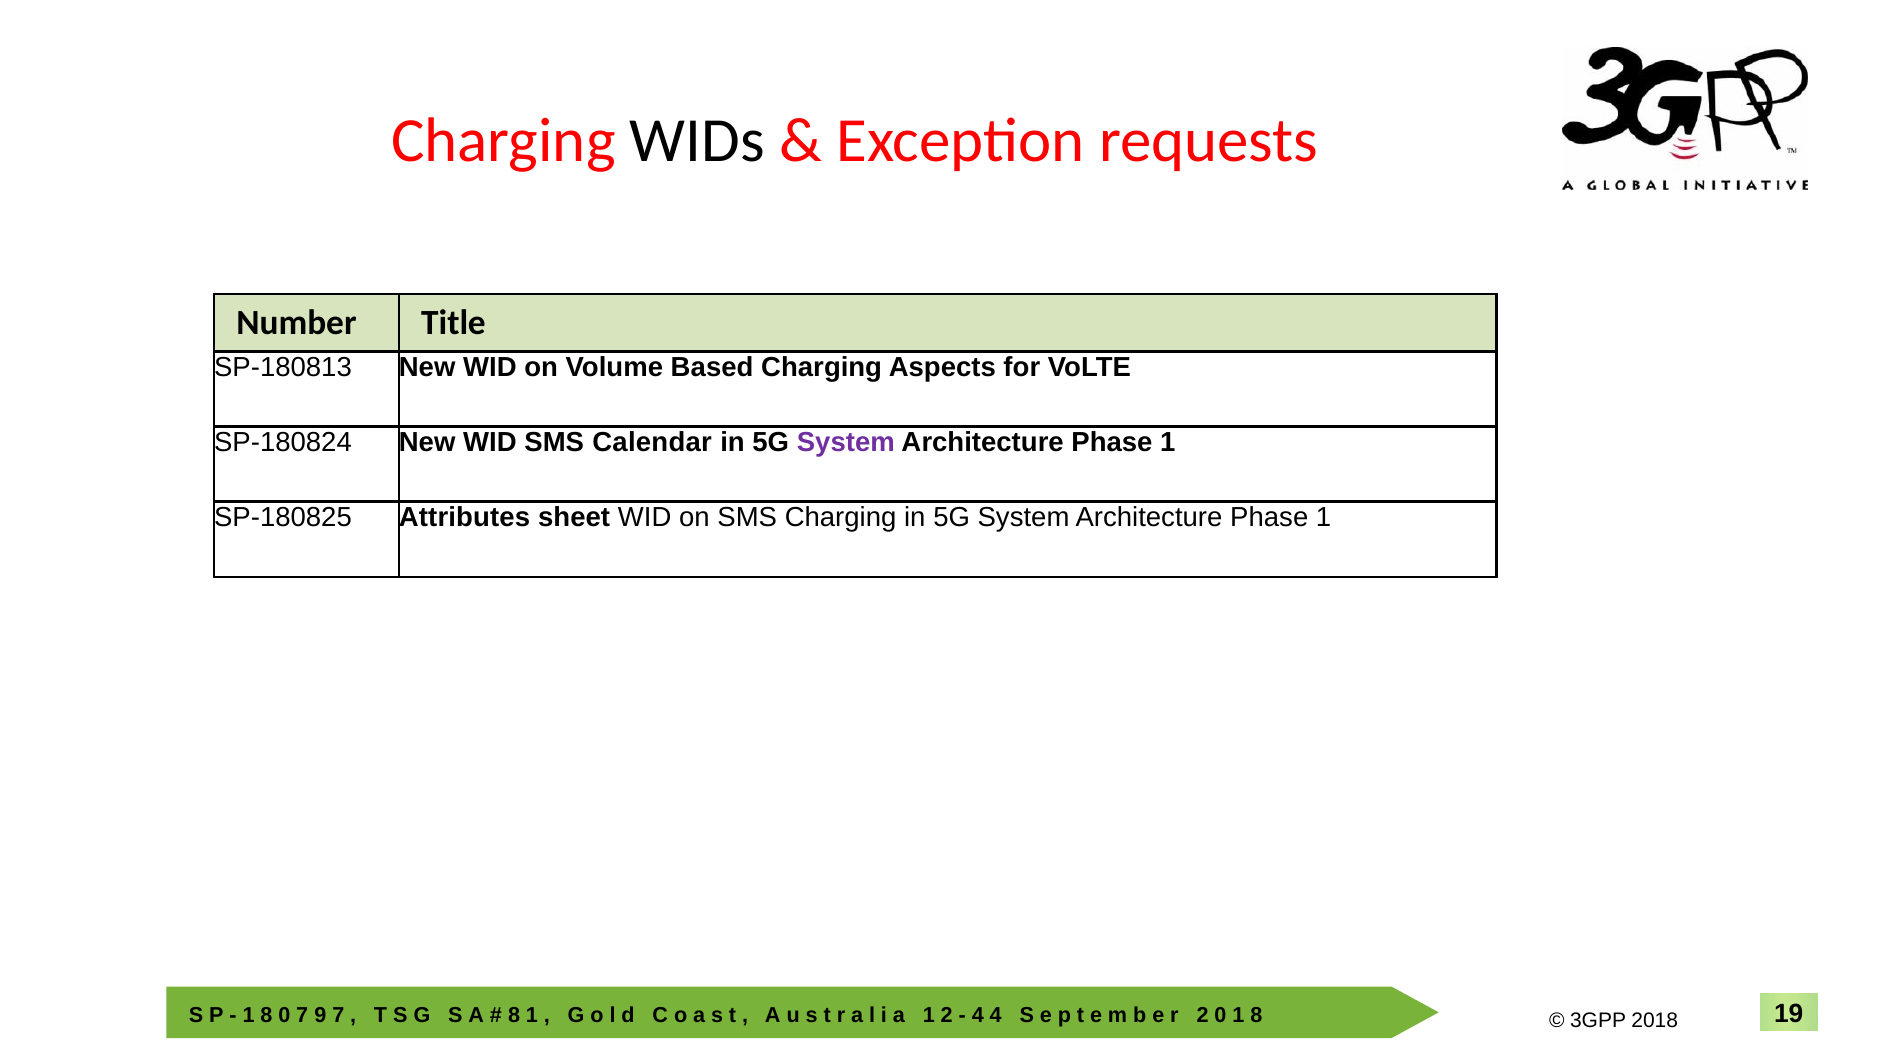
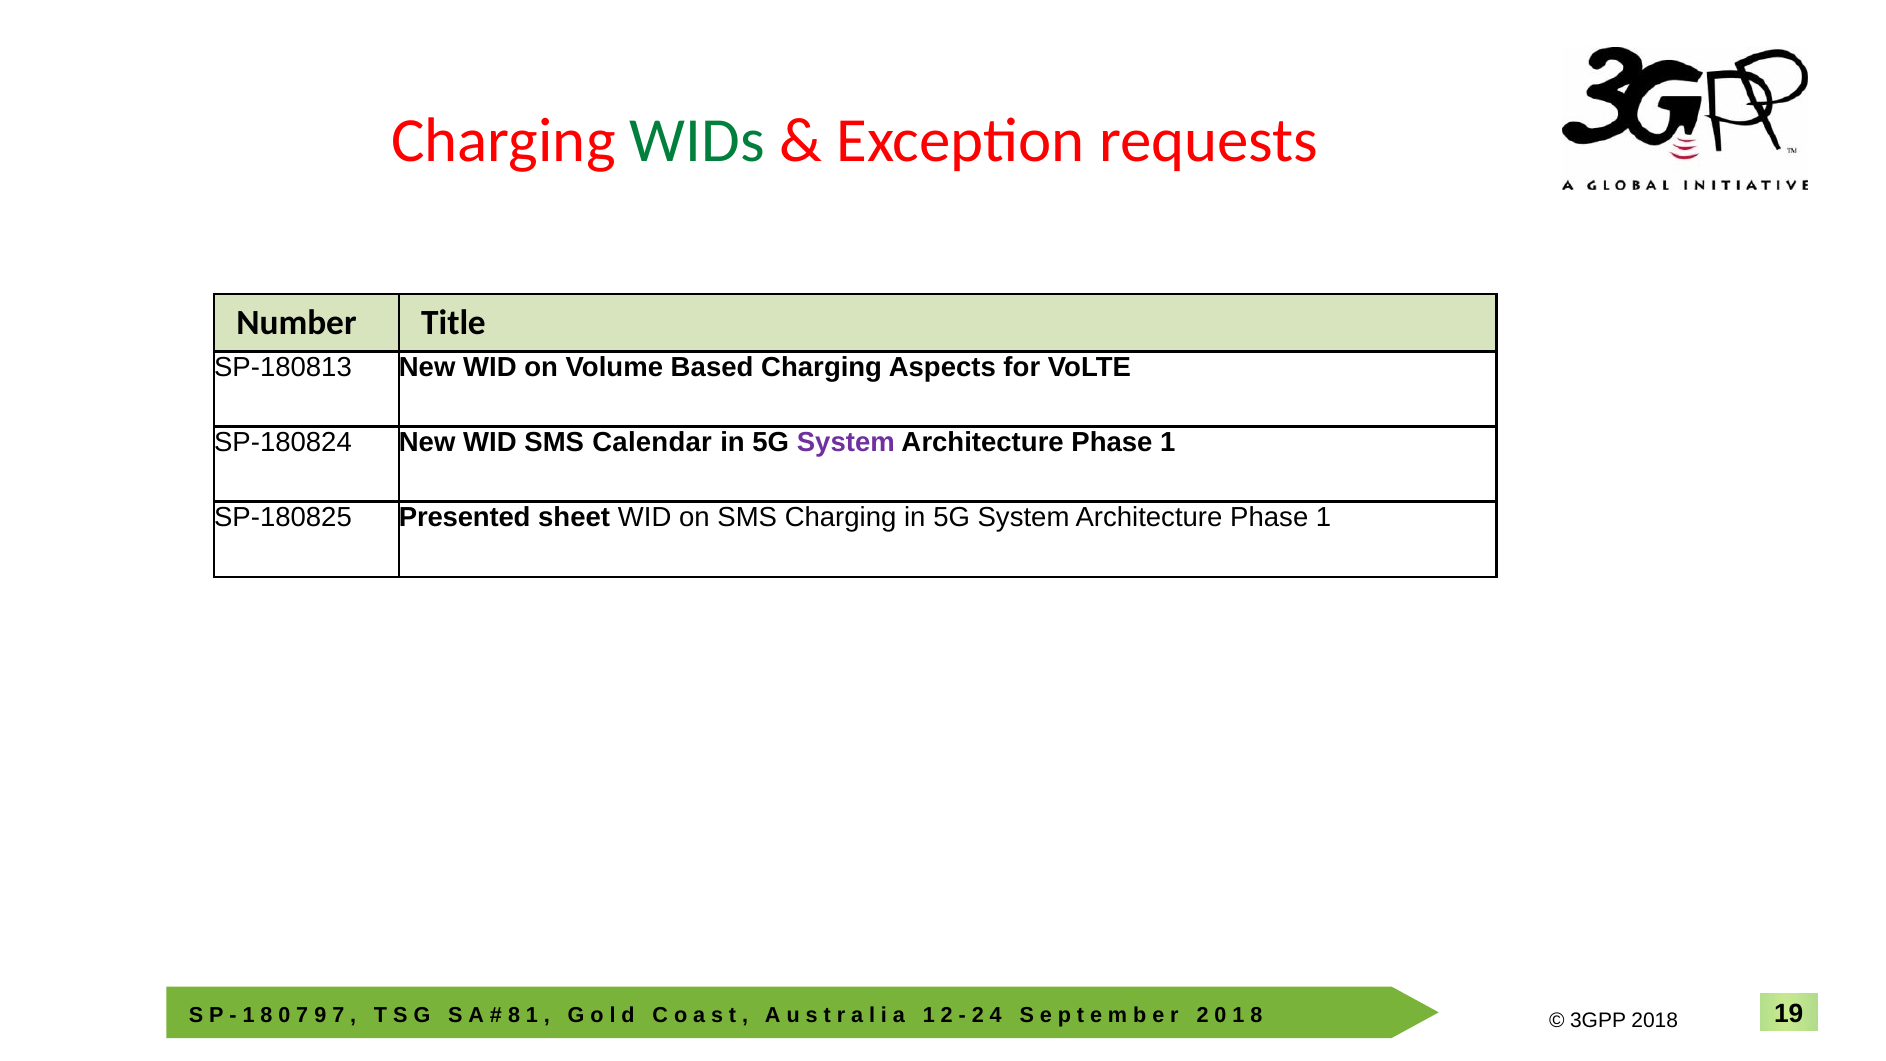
WIDs colour: black -> green (698, 141)
Attributes: Attributes -> Presented (465, 518)
4: 4 -> 2 (978, 1015)
